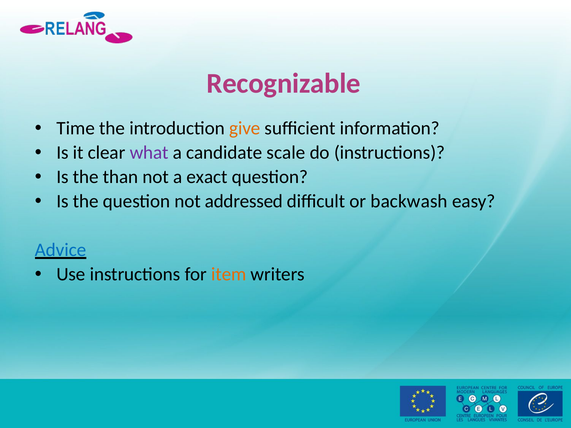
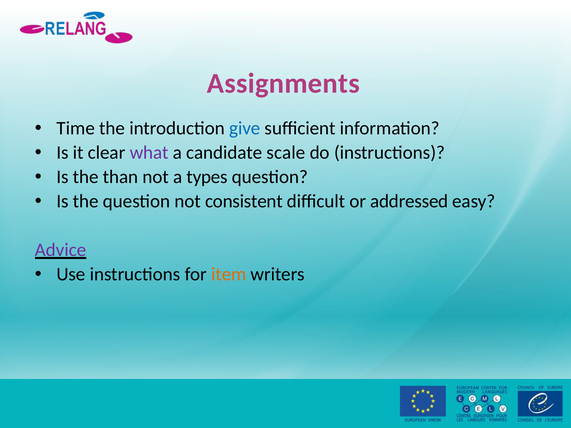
Recognizable: Recognizable -> Assignments (283, 83)
give colour: orange -> blue (245, 128)
exact: exact -> types (207, 177)
addressed: addressed -> consistent (244, 201)
backwash: backwash -> addressed (409, 201)
Advice colour: blue -> purple (61, 250)
